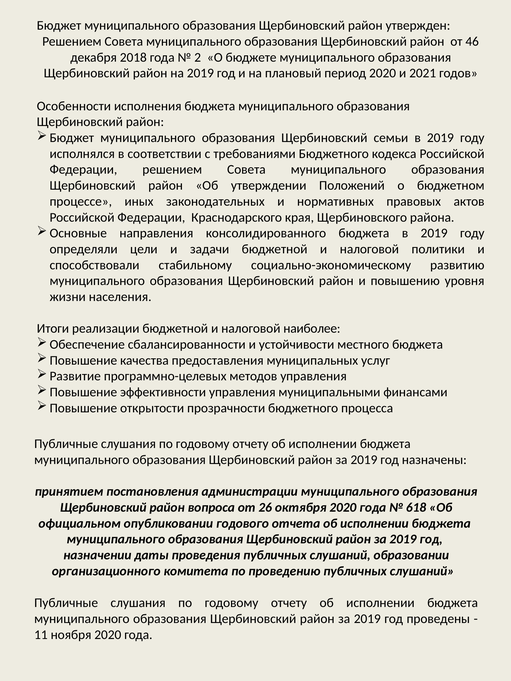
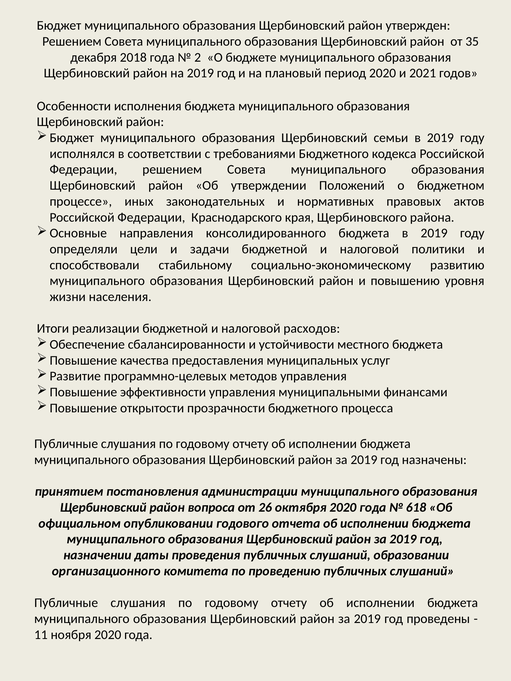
46: 46 -> 35 (472, 41)
наиболее: наиболее -> расходов (312, 329)
